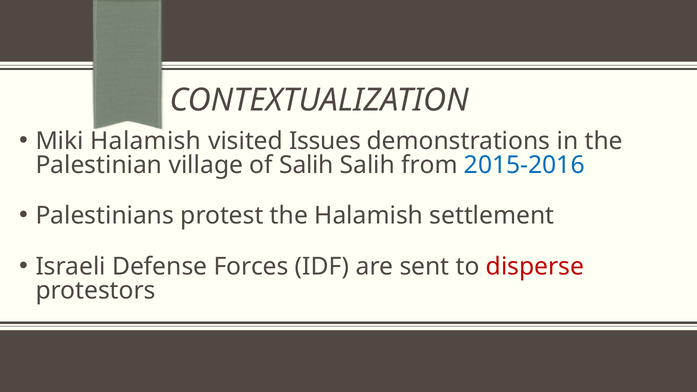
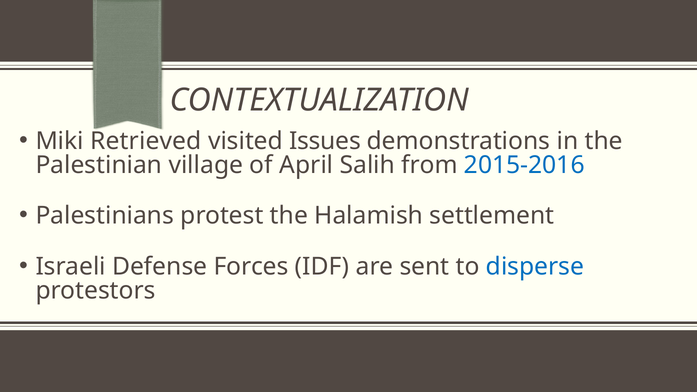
Miki Halamish: Halamish -> Retrieved (146, 141)
of Salih: Salih -> April (306, 165)
disperse colour: red -> blue (535, 267)
